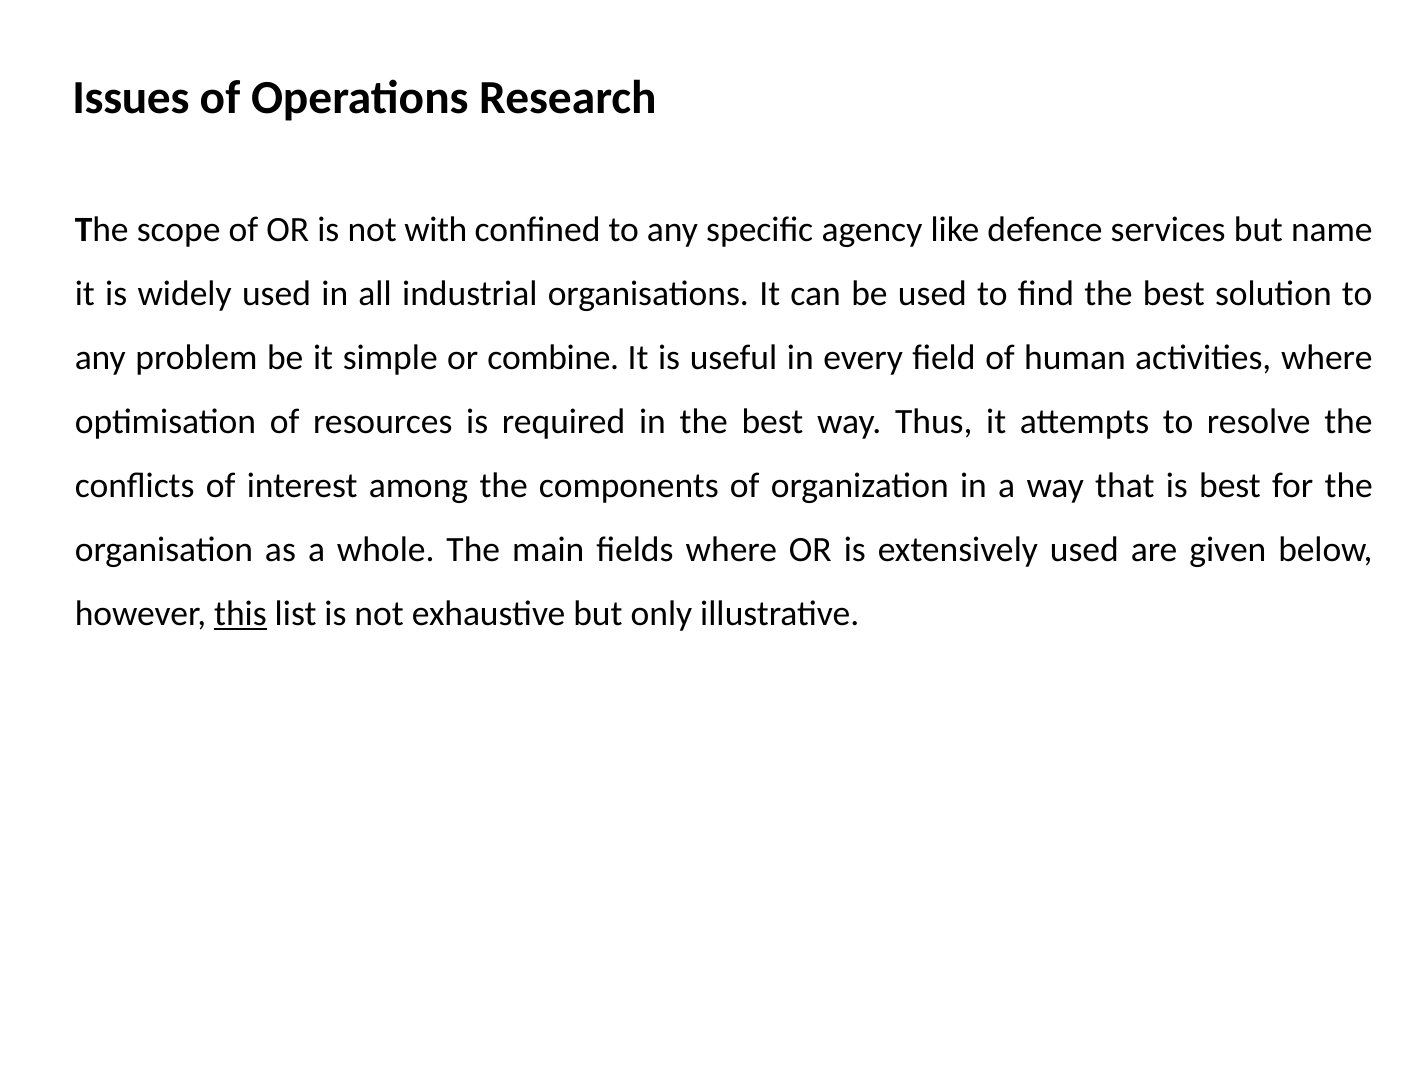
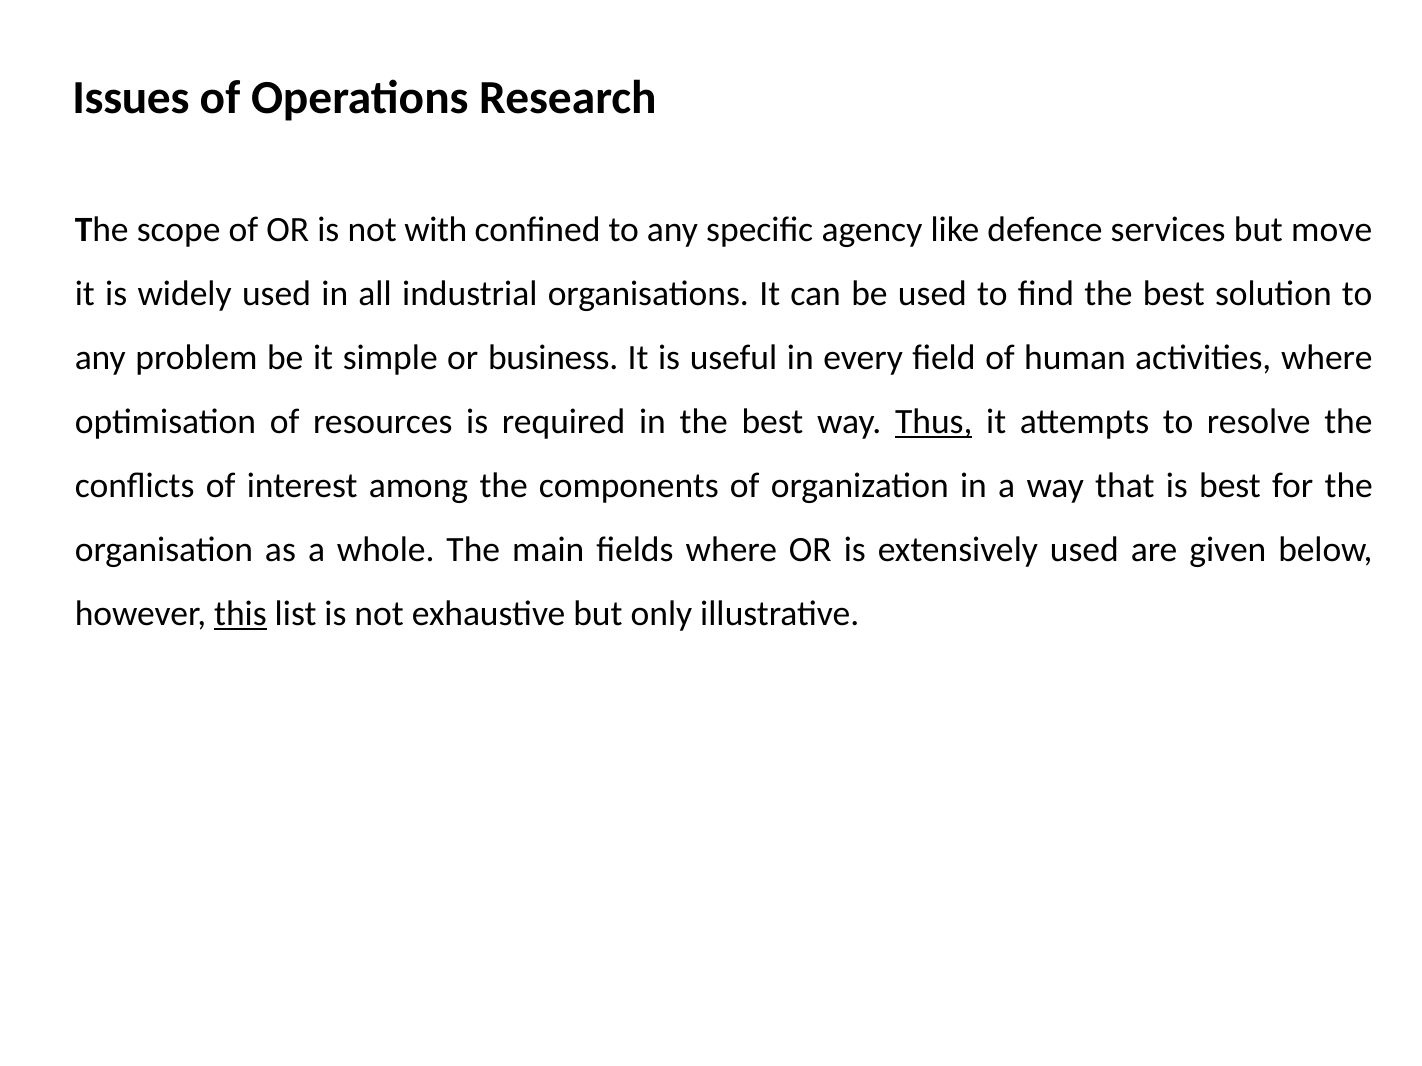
name: name -> move (1332, 230)
combine: combine -> business (553, 358)
Thus underline: none -> present (934, 422)
